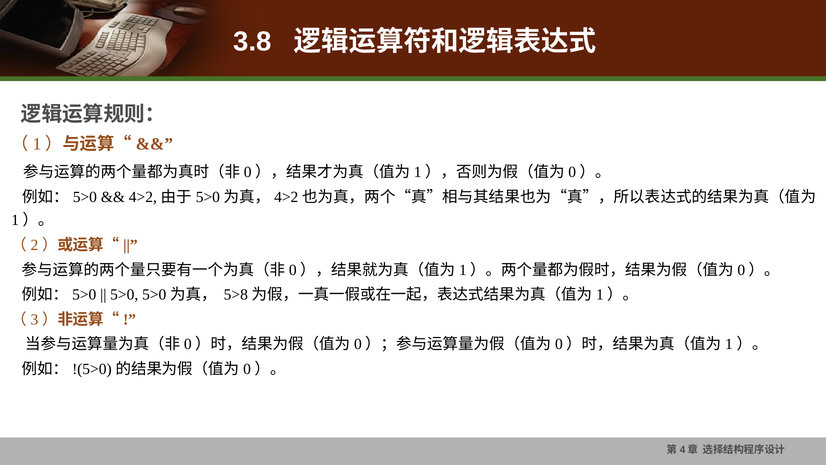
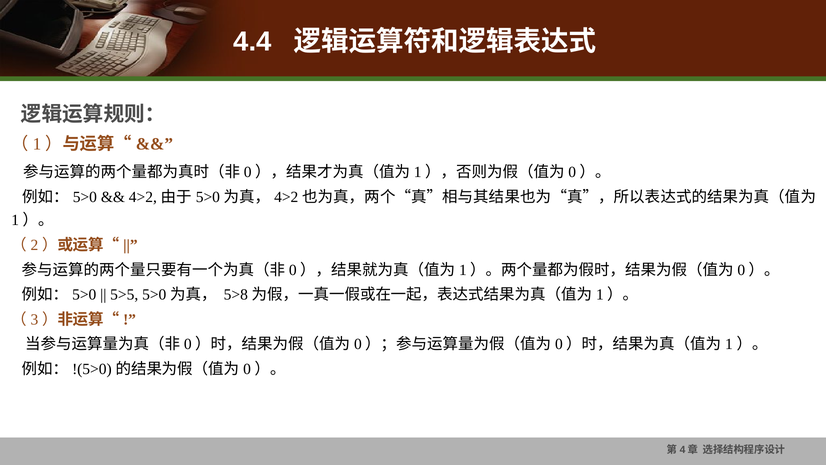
3.8: 3.8 -> 4.4 (252, 42)
5>0: 5>0 -> 5>5 (124, 295)
